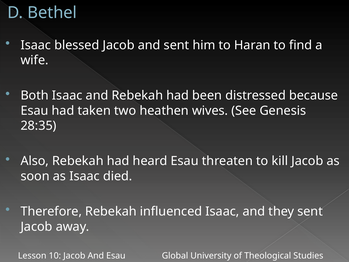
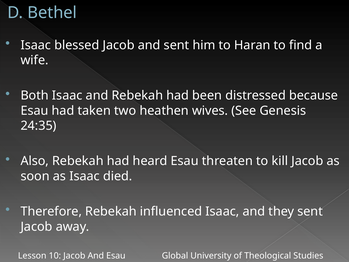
28:35: 28:35 -> 24:35 (39, 126)
